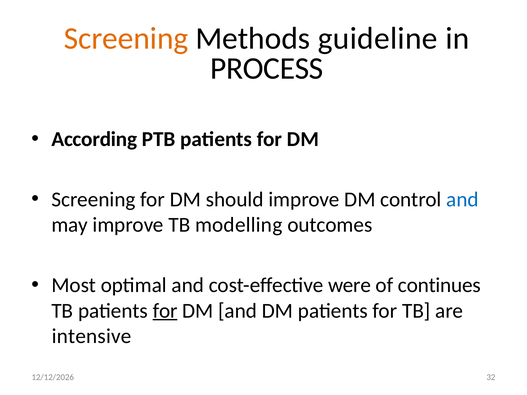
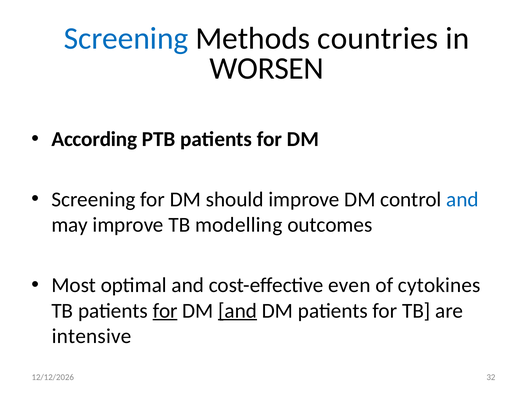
Screening colour: orange -> blue (126, 38)
guideline: guideline -> countries (378, 38)
PROCESS: PROCESS -> WORSEN (267, 69)
were: were -> even (349, 285)
continues: continues -> cytokines (439, 285)
and underline: none -> present (238, 311)
